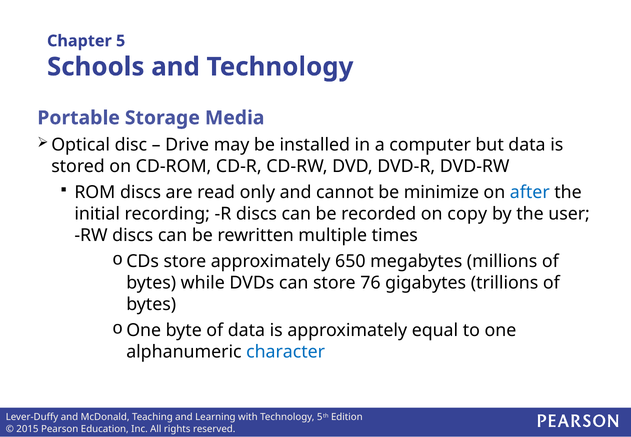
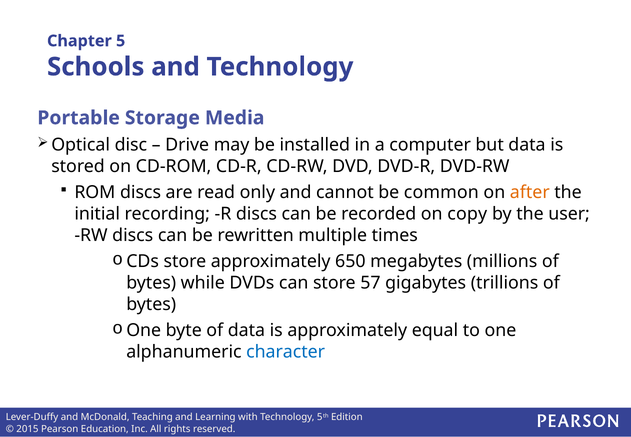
minimize: minimize -> common (441, 192)
after colour: blue -> orange (530, 192)
76: 76 -> 57 (370, 283)
